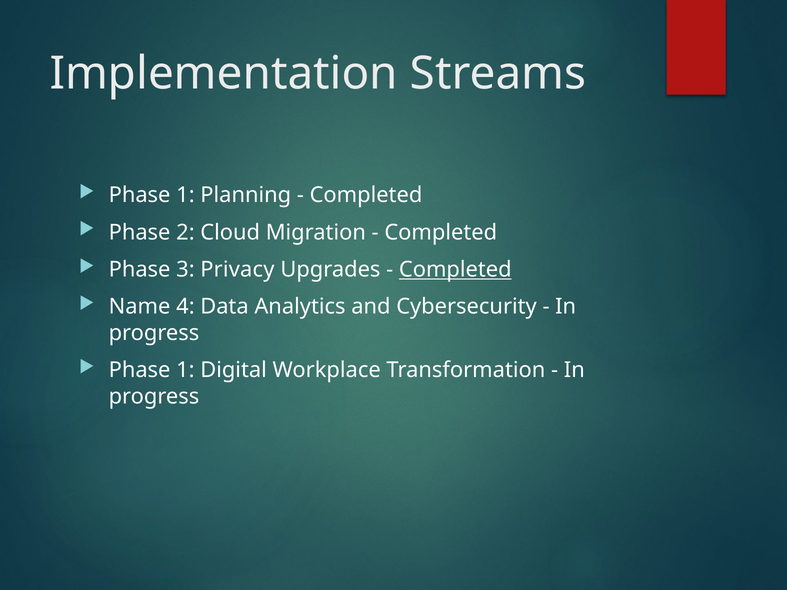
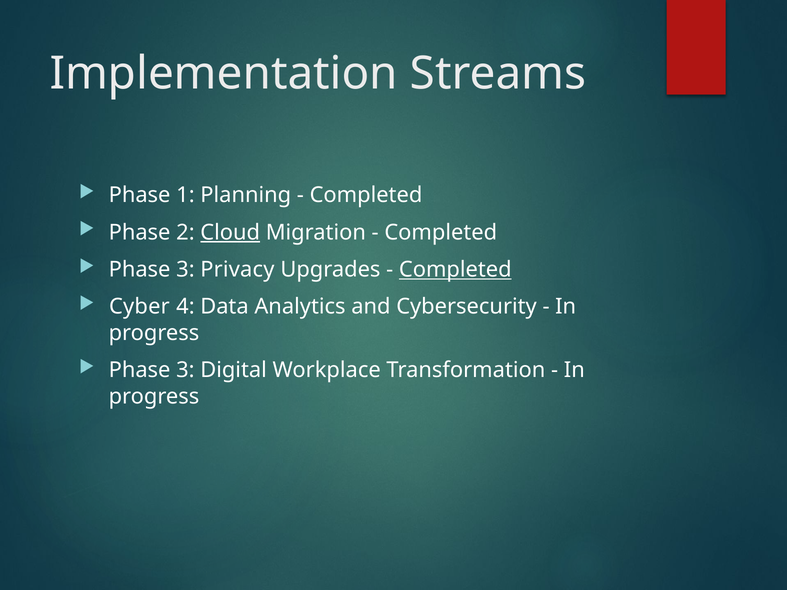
Cloud underline: none -> present (230, 232)
Name: Name -> Cyber (139, 307)
1: 1 -> 3 (185, 370)
